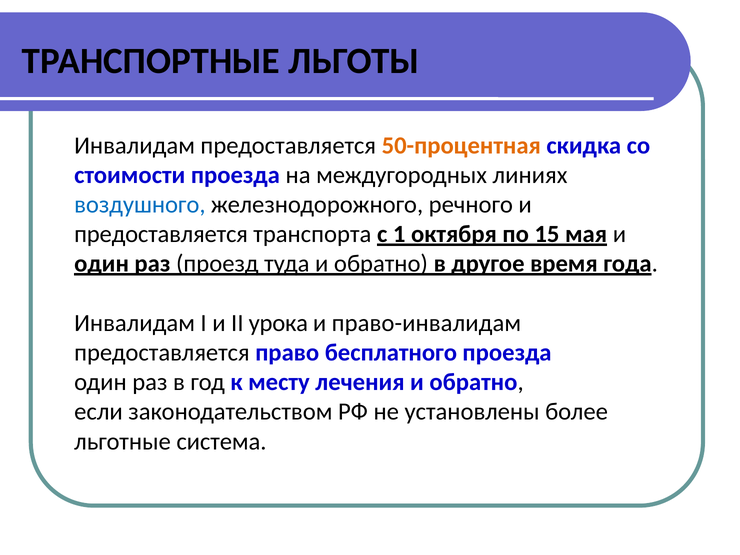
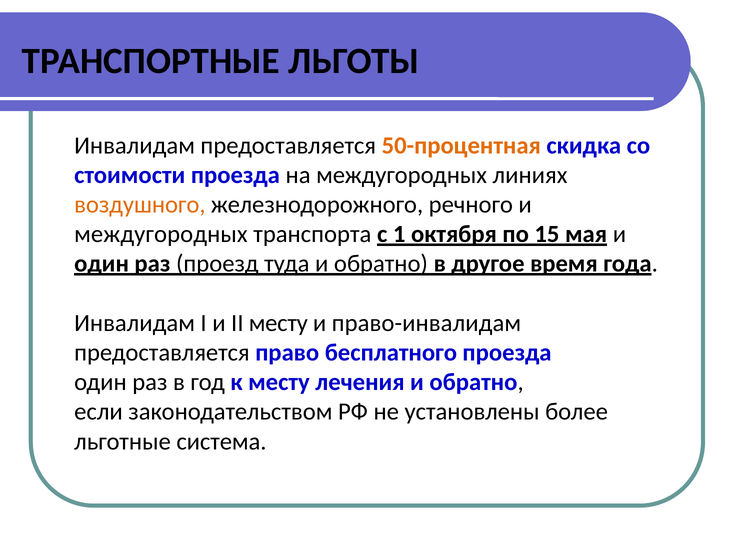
воздушного colour: blue -> orange (140, 205)
предоставляется: предоставляется -> междугородных (161, 234)
II урока: урока -> месту (278, 323)
